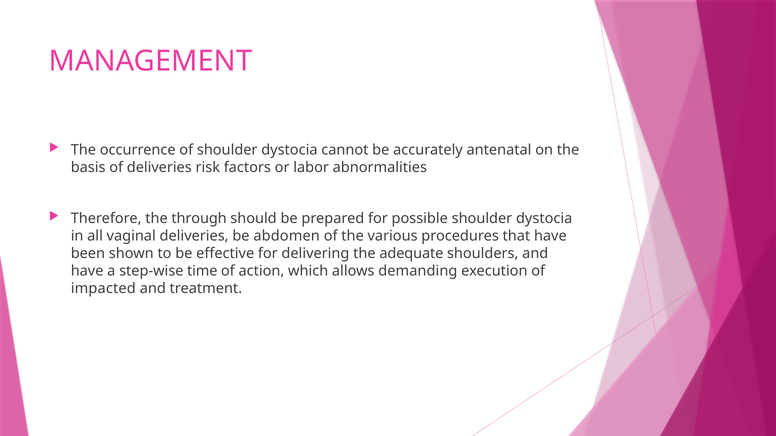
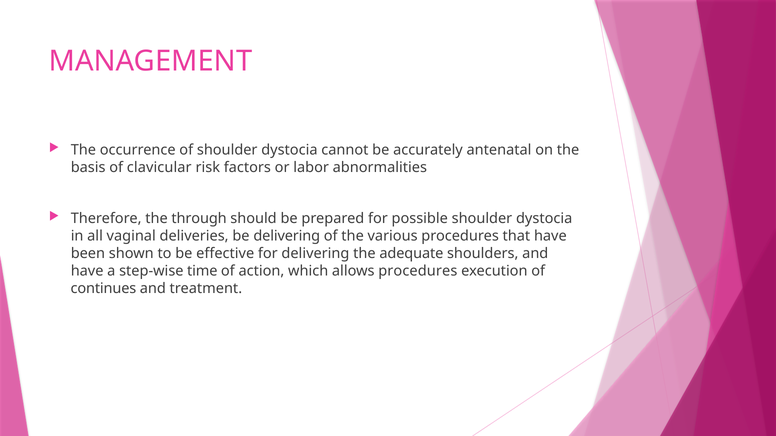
of deliveries: deliveries -> clavicular (159, 168)
be abdomen: abdomen -> delivering (287, 236)
allows demanding: demanding -> procedures (418, 271)
impacted: impacted -> continues (103, 289)
